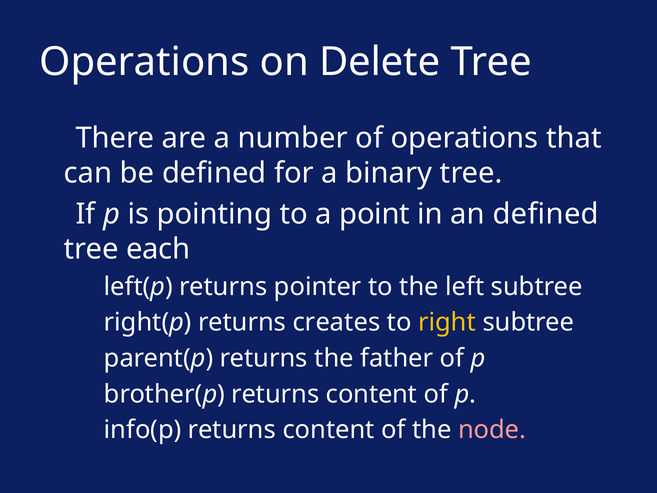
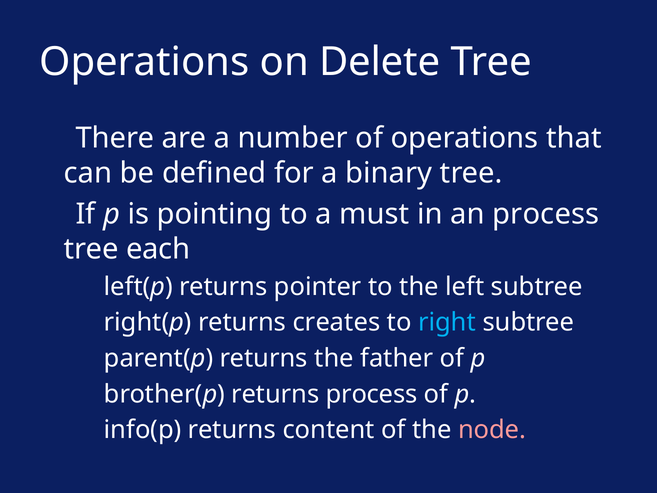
point: point -> must (374, 214)
an defined: defined -> process (546, 214)
right colour: yellow -> light blue (447, 322)
brother(p returns content: content -> process (372, 394)
